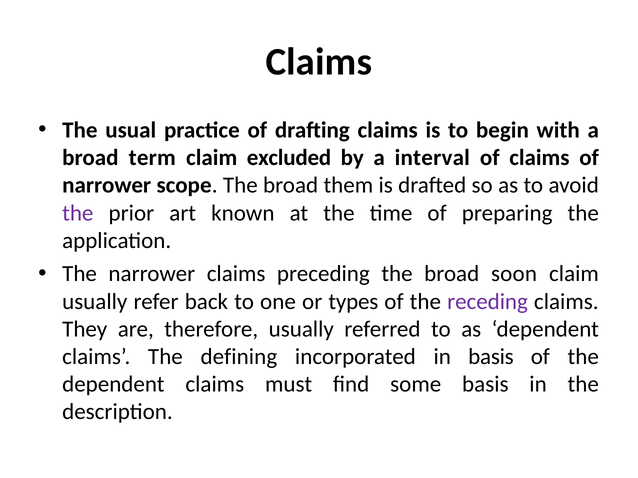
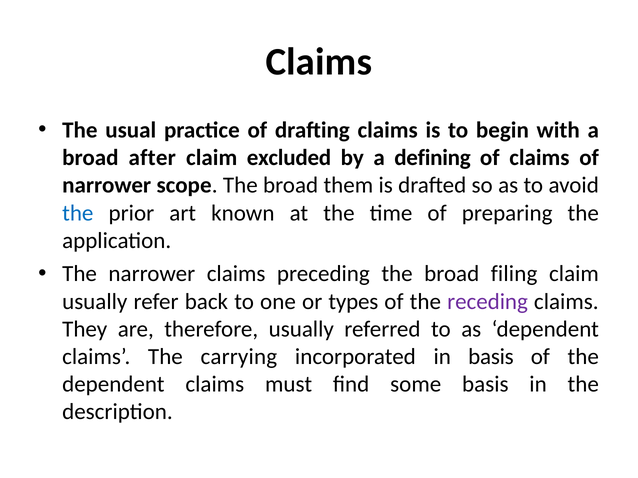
term: term -> after (152, 158)
interval: interval -> defining (433, 158)
the colour: purple -> blue (78, 213)
soon: soon -> filing (514, 274)
defining: defining -> carrying (239, 357)
